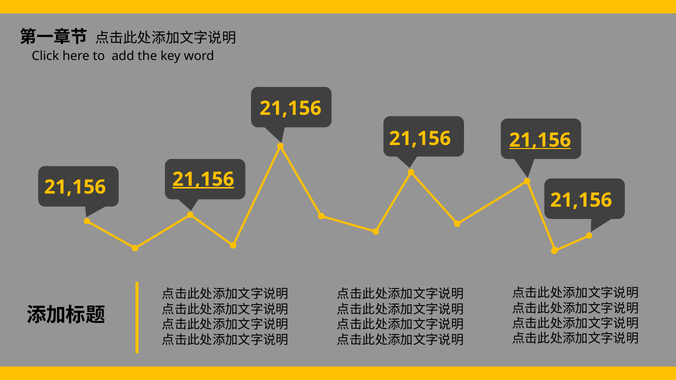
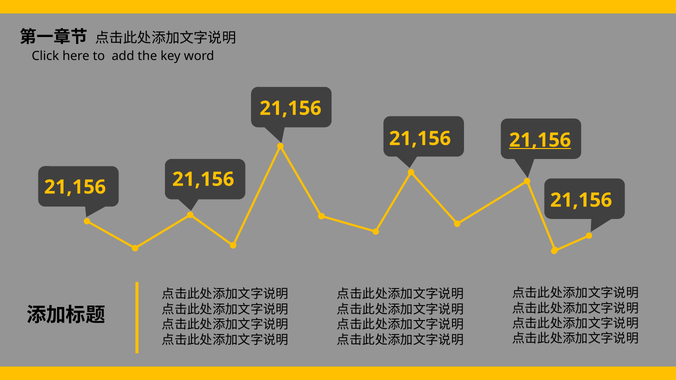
21,156 underline: present -> none (203, 179)
